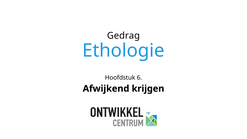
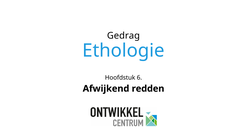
krijgen: krijgen -> redden (148, 89)
